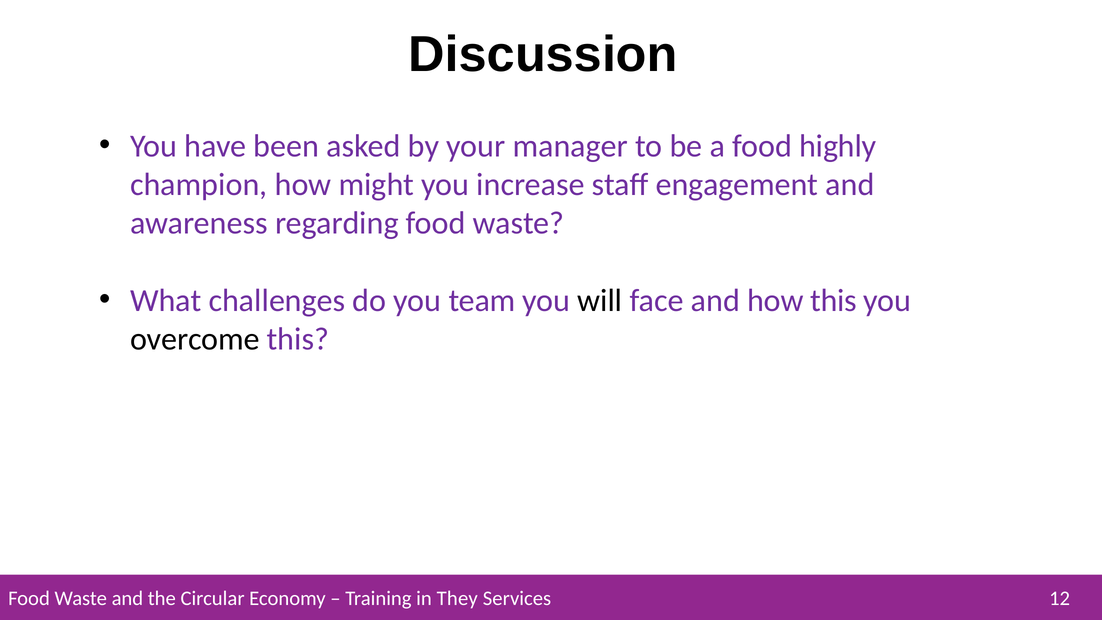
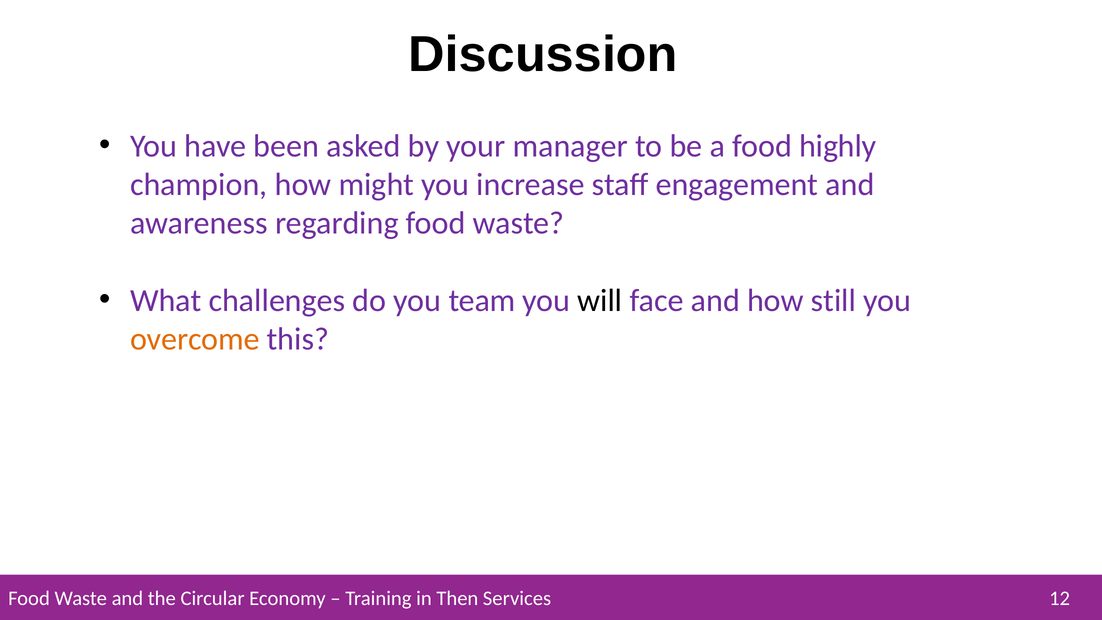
how this: this -> still (834, 300)
overcome colour: black -> orange (195, 339)
They: They -> Then (457, 598)
